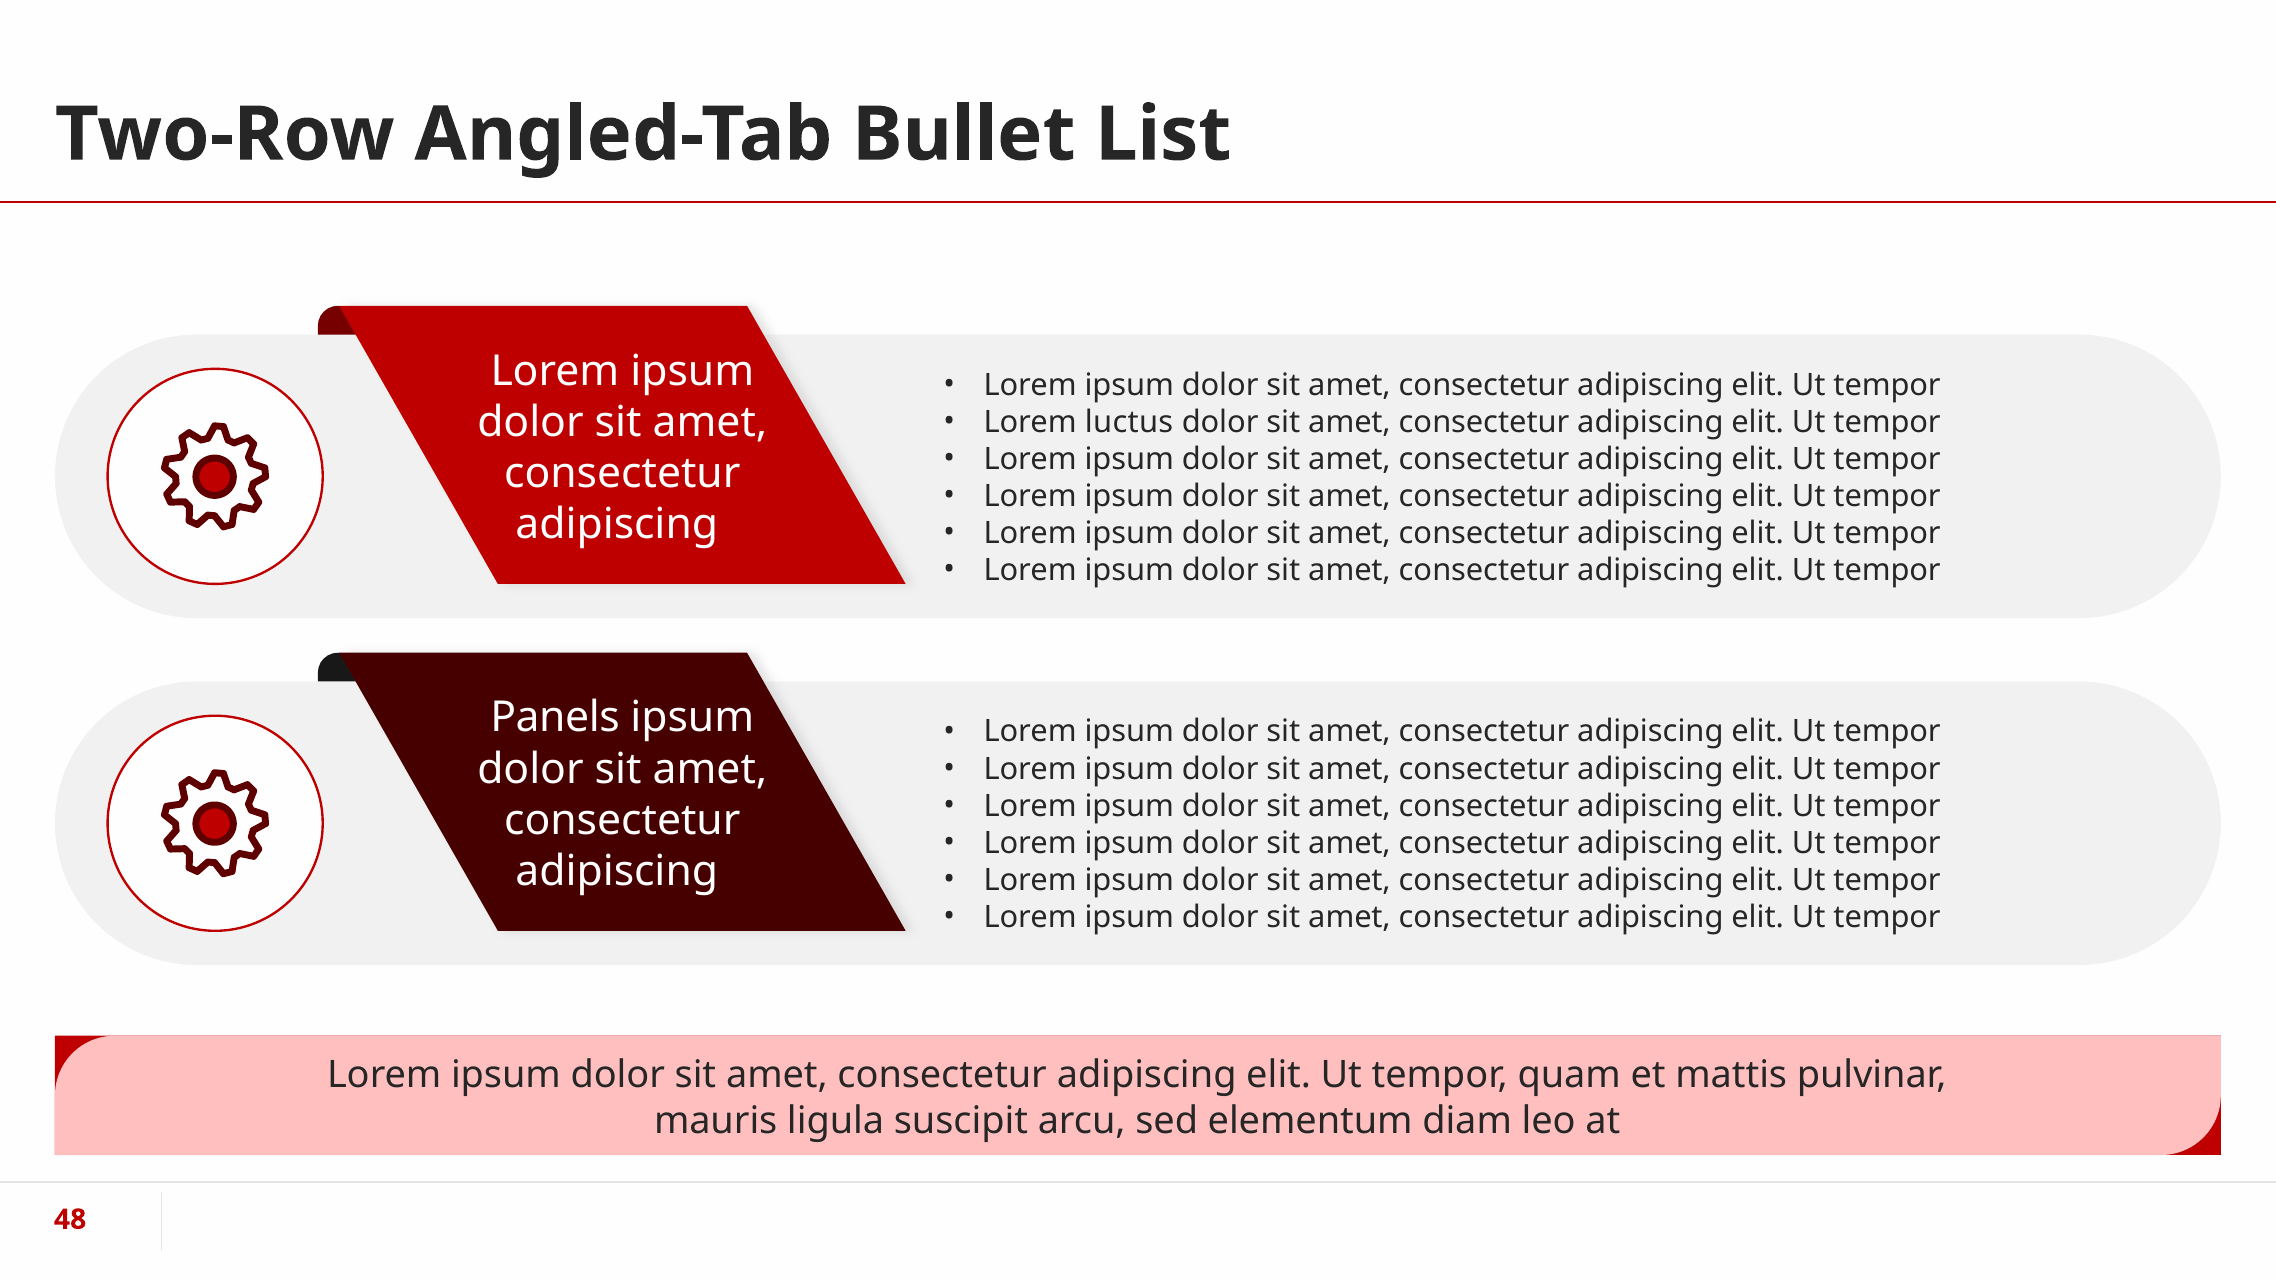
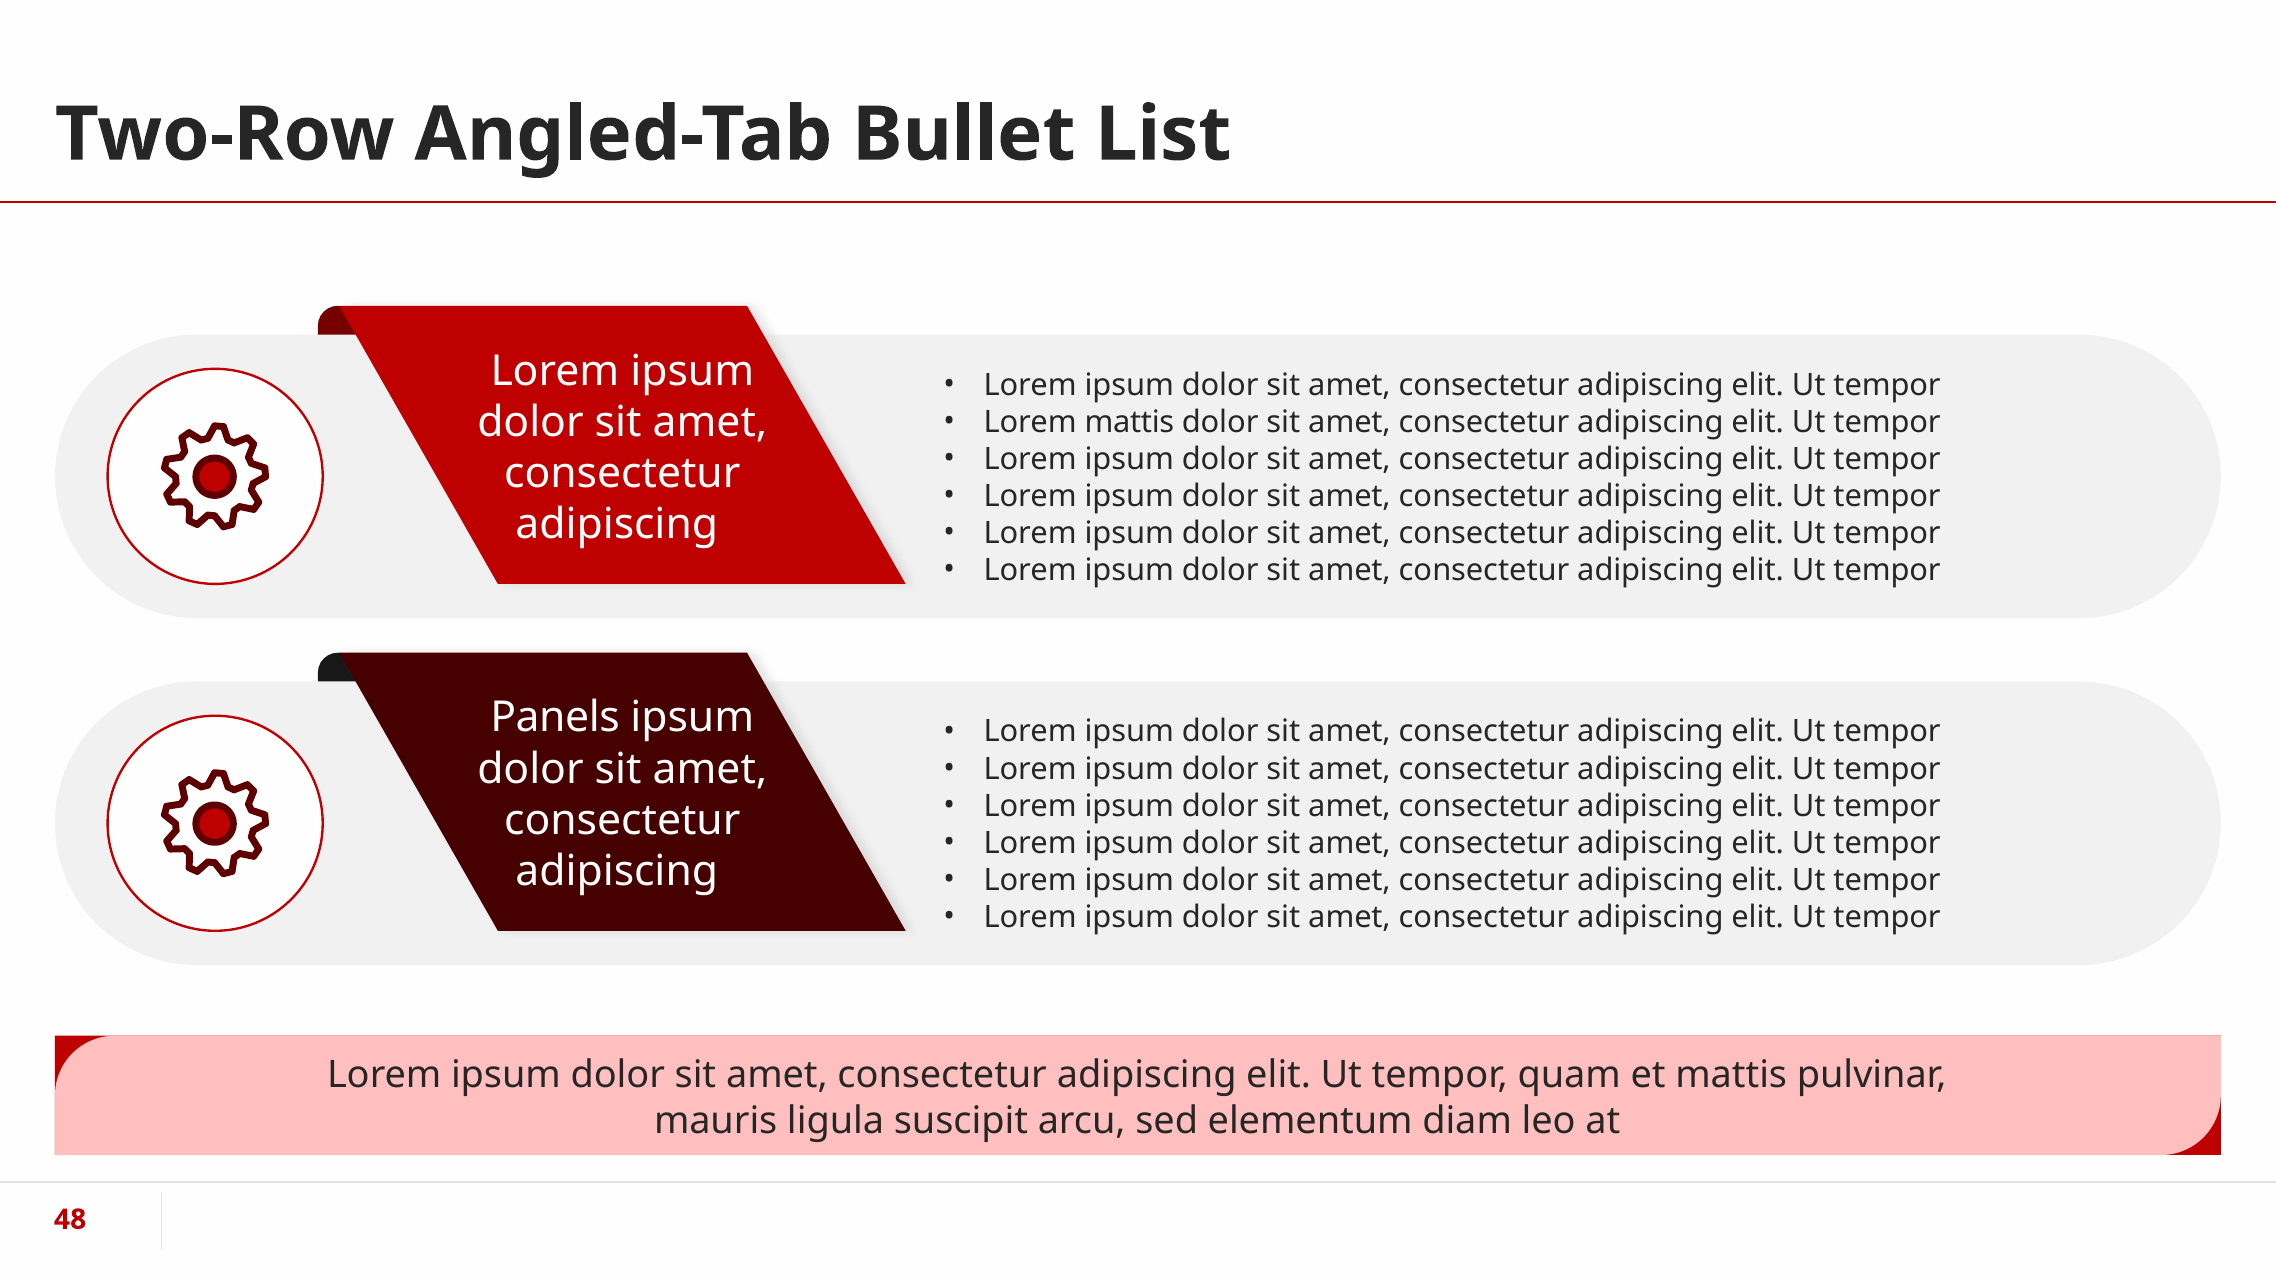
Lorem luctus: luctus -> mattis (1129, 422)
